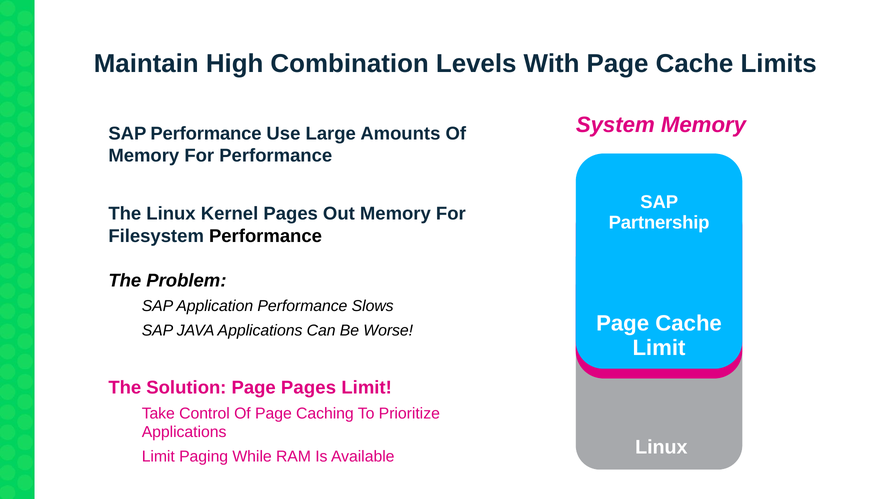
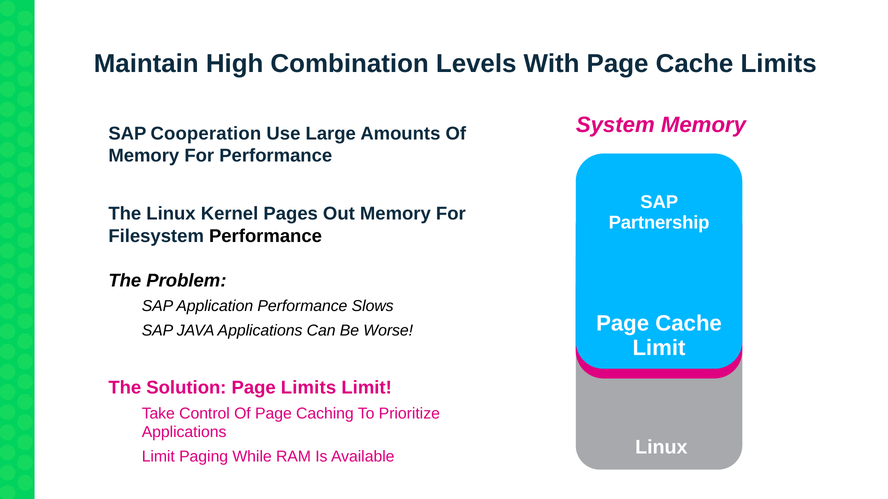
SAP Performance: Performance -> Cooperation (206, 134)
Page Pages: Pages -> Limits (309, 388)
